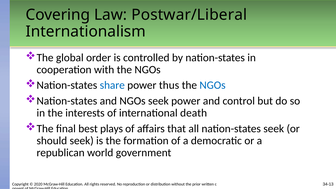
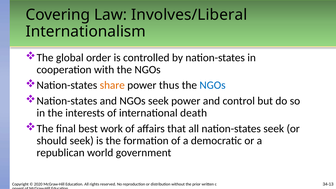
Postwar/Liberal: Postwar/Liberal -> Involves/Liberal (189, 15)
share colour: blue -> orange (112, 85)
plays: plays -> work (112, 129)
